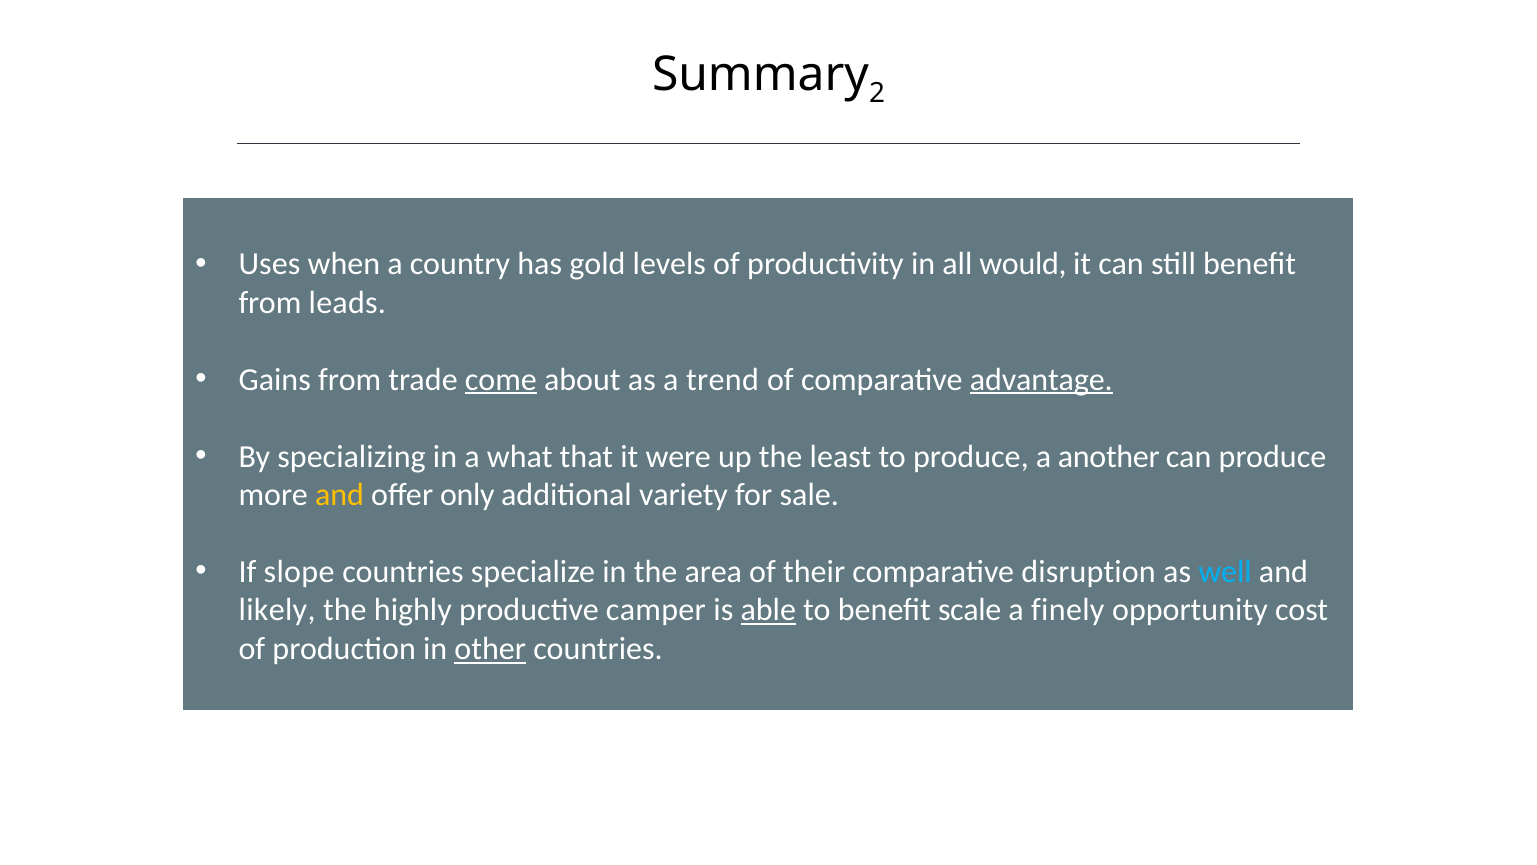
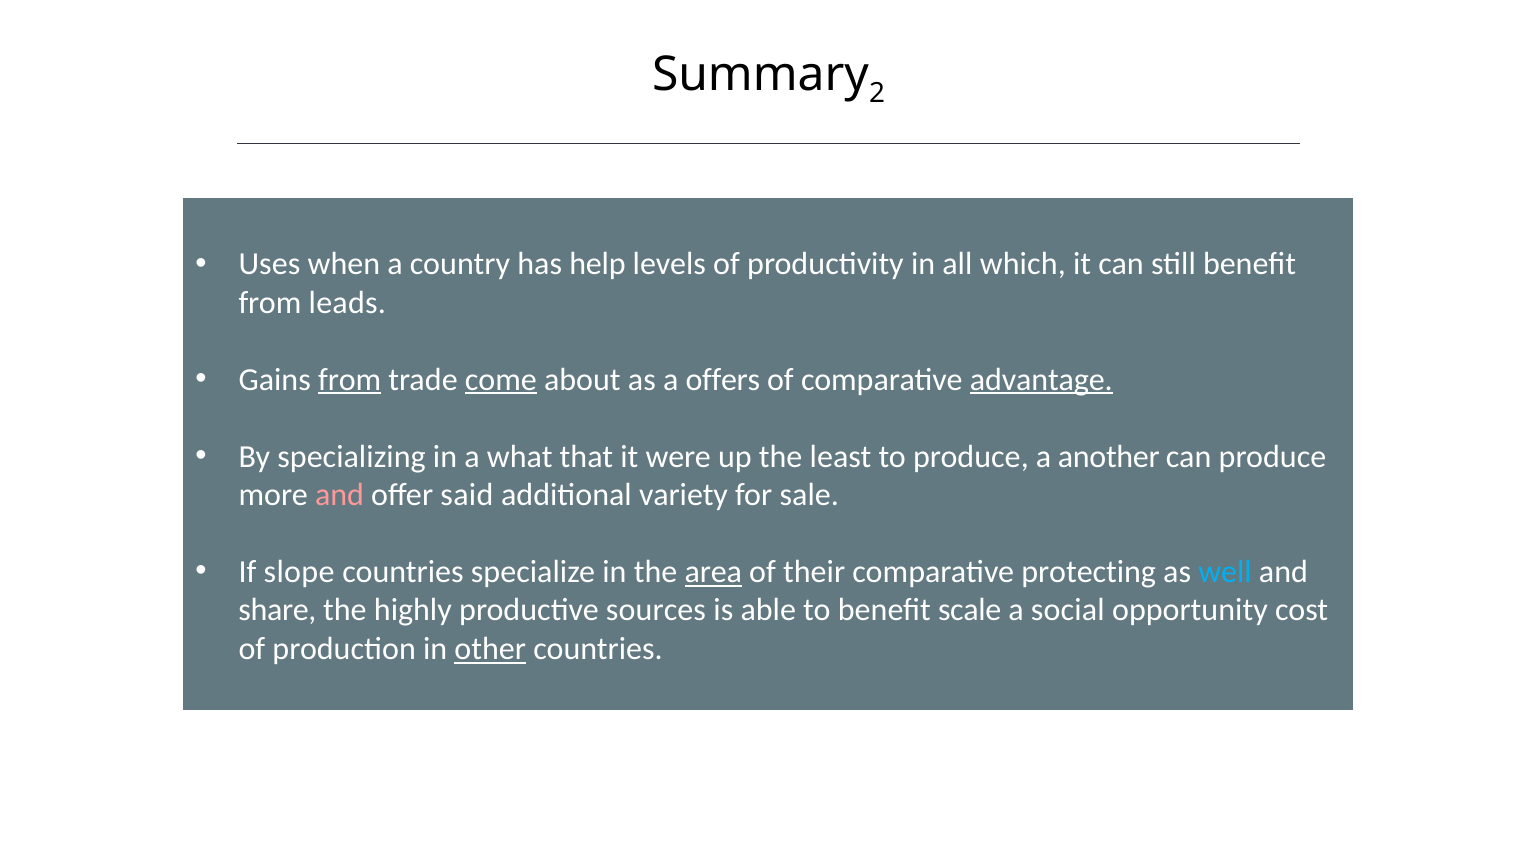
gold: gold -> help (597, 264)
would: would -> which (1023, 264)
from underline: none -> present (350, 379)
trend: trend -> offers (723, 379)
and colour: yellow -> pink (340, 495)
only: only -> said (467, 495)
area underline: none -> present (713, 572)
disruption: disruption -> protecting (1089, 572)
likely: likely -> share (277, 610)
camper: camper -> sources (656, 610)
able underline: present -> none (768, 610)
finely: finely -> social (1068, 610)
